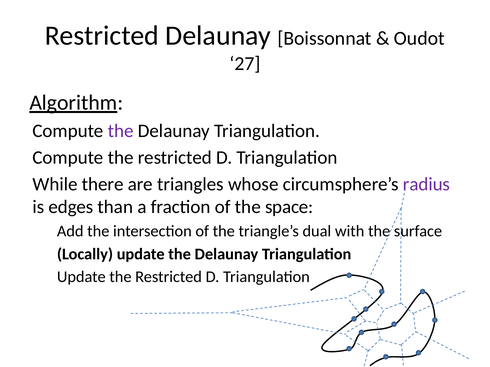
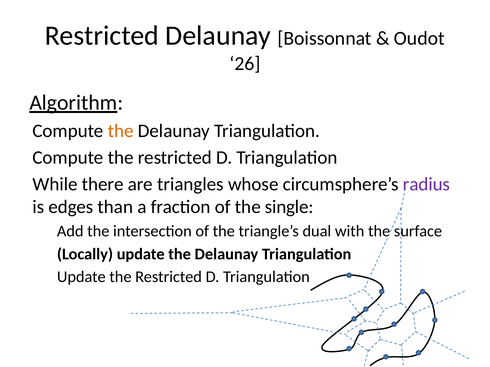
27: 27 -> 26 (245, 64)
the colour: purple -> orange (121, 131)
space: space -> single (289, 207)
